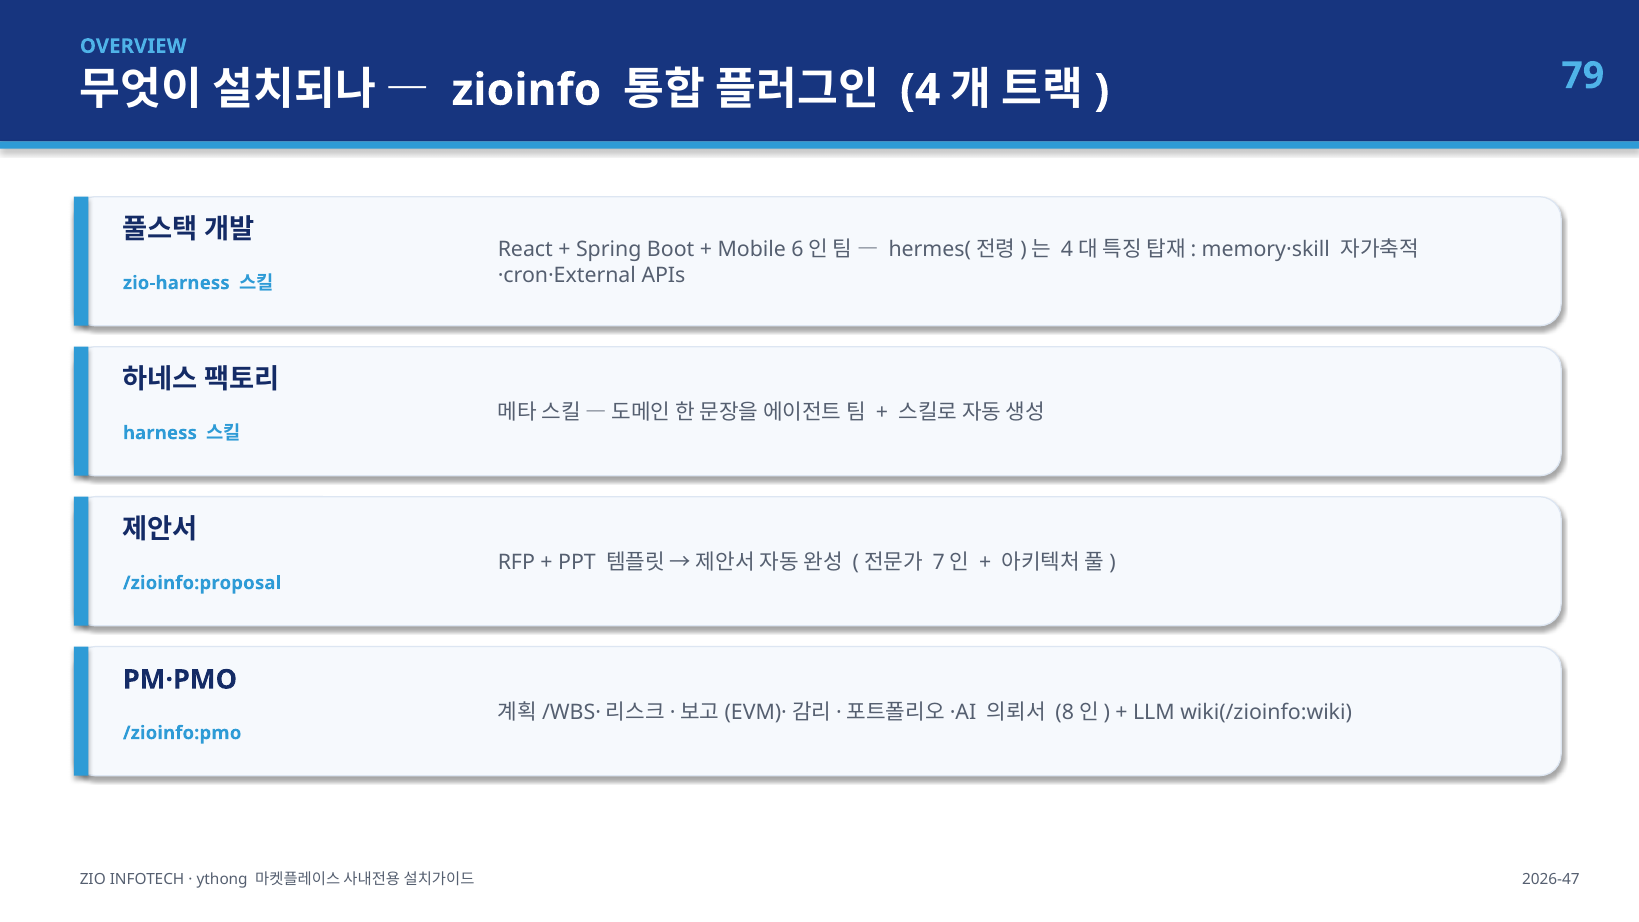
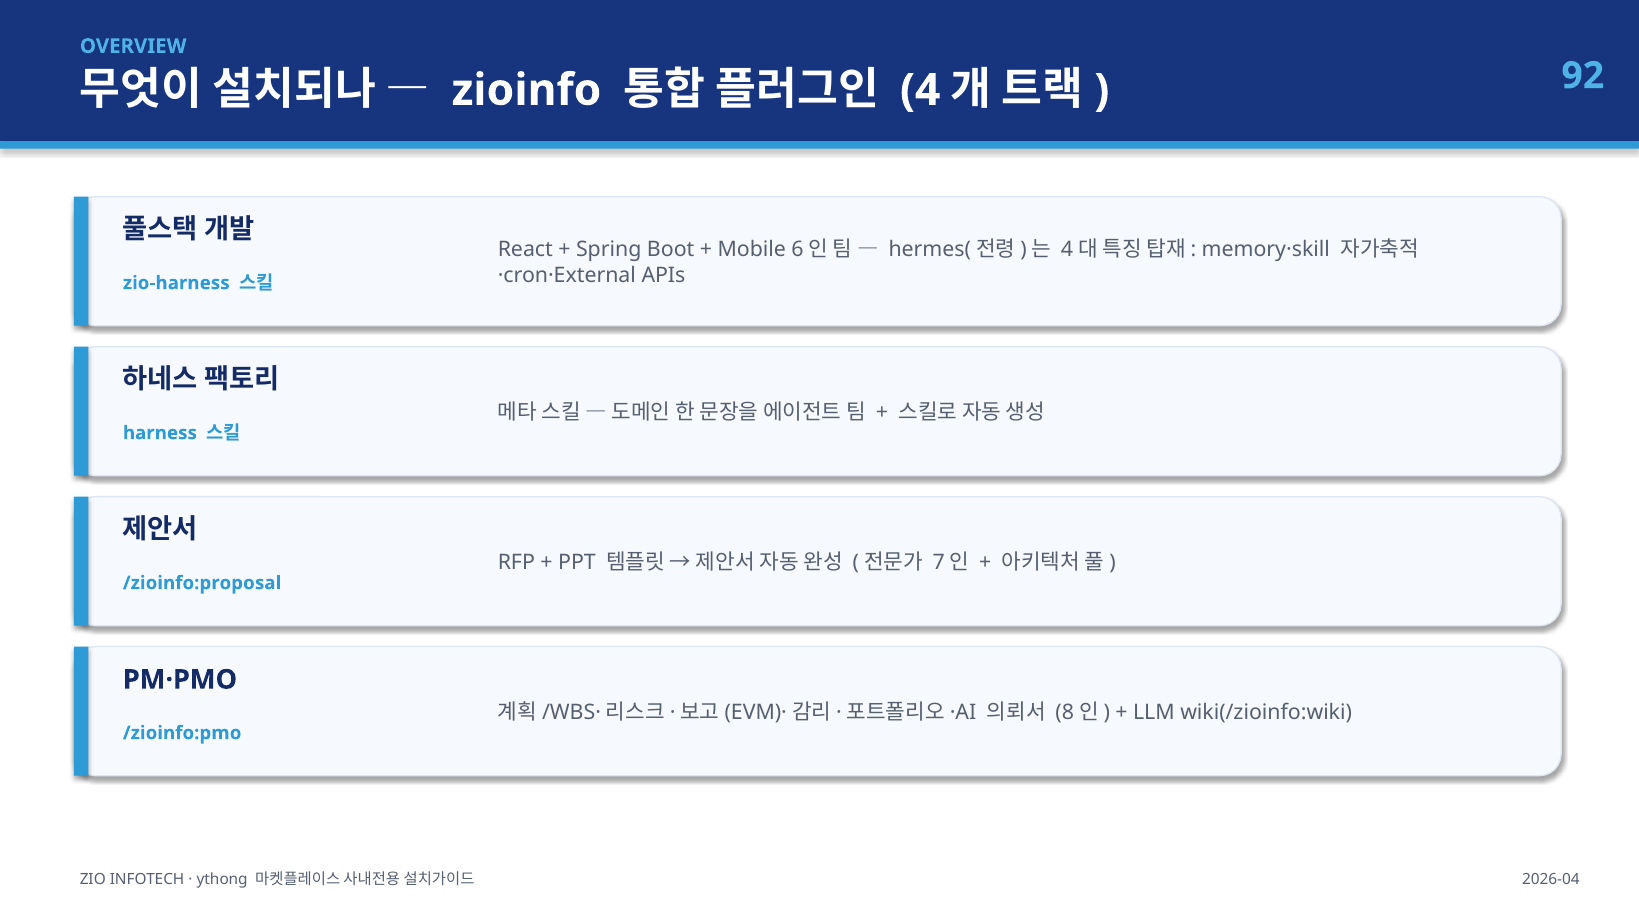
79: 79 -> 92 (1583, 76)
2026-47: 2026-47 -> 2026-04 (1551, 879)
